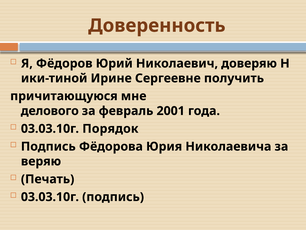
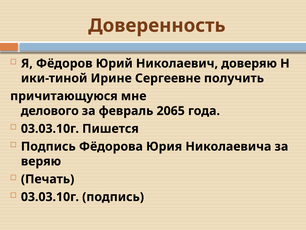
2001: 2001 -> 2065 (171, 111)
Порядок: Порядок -> Пишется (110, 128)
